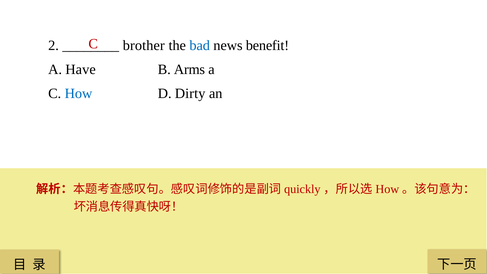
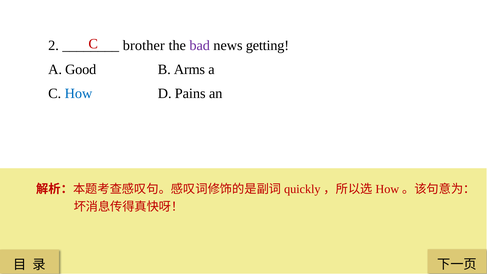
bad colour: blue -> purple (200, 46)
benefit: benefit -> getting (267, 46)
Have: Have -> Good (81, 69)
Dirty: Dirty -> Pains (190, 93)
